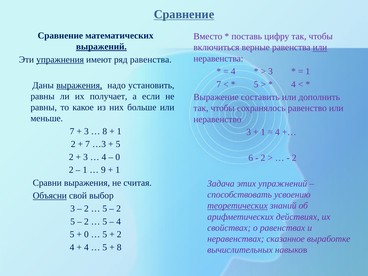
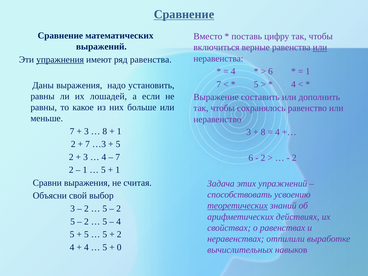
выражений underline: present -> none (101, 47)
3: 3 -> 6 (270, 71)
выражения underline: present -> none (79, 85)
получает: получает -> лошадей (108, 96)
1: 1 -> 8 (263, 132)
0: 0 -> 7 (118, 157)
9: 9 -> 5 (103, 170)
Объясни underline: present -> none (50, 196)
0: 0 -> 5 (86, 234)
сказанное: сказанное -> отпилили (286, 239)
8: 8 -> 0 (119, 247)
